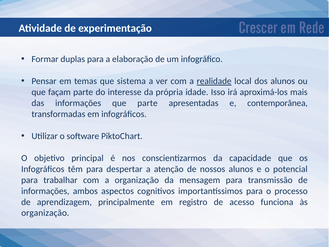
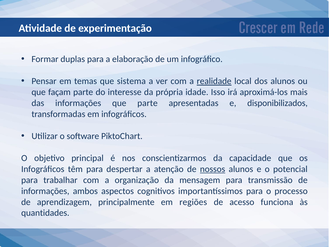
contemporânea: contemporânea -> disponibilizados (277, 103)
nossos underline: none -> present (213, 169)
registro: registro -> regiões (193, 202)
organização: organização -> quantidades (45, 213)
